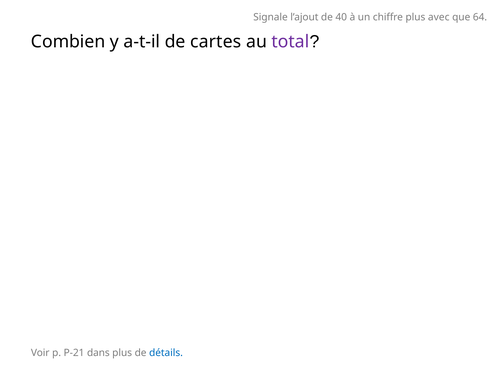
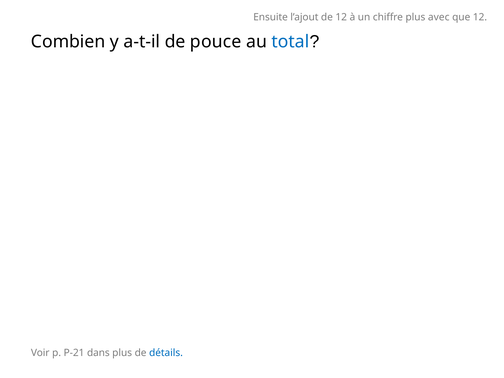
Signale: Signale -> Ensuite (271, 17)
de 40: 40 -> 12 (341, 17)
que 64: 64 -> 12 (480, 17)
cartes: cartes -> pouce (216, 42)
total colour: purple -> blue (290, 42)
